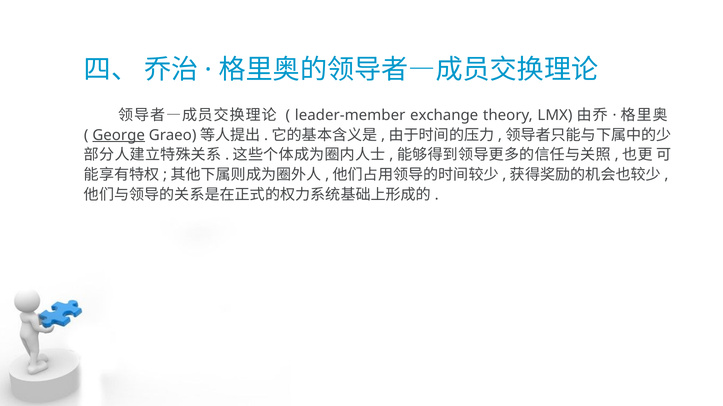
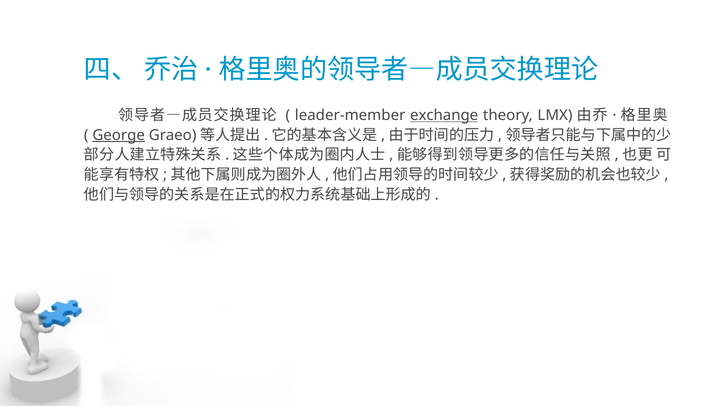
exchange underline: none -> present (444, 115)
